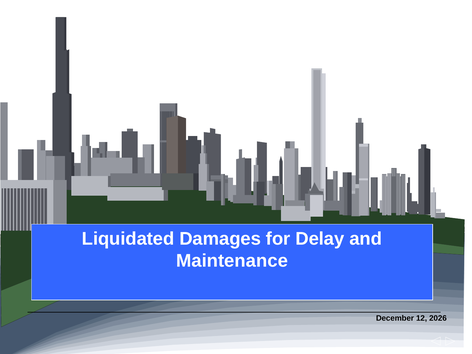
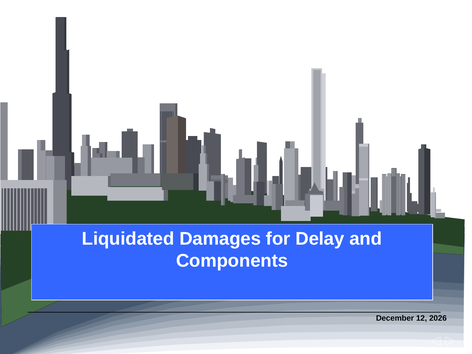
Maintenance: Maintenance -> Components (232, 261)
